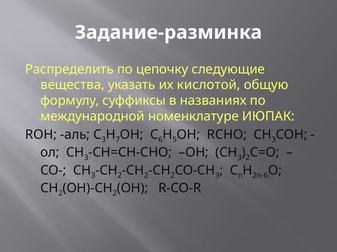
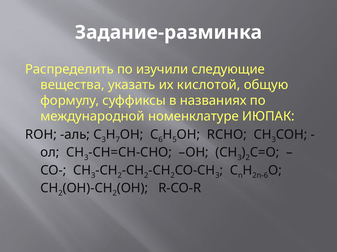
цепочку: цепочку -> изучили (162, 69)
